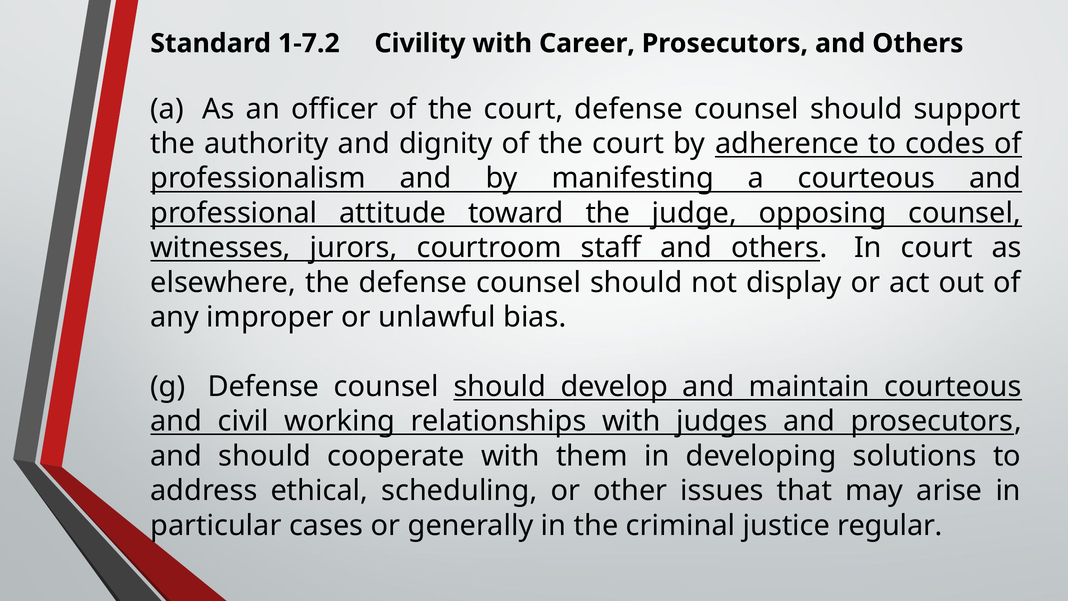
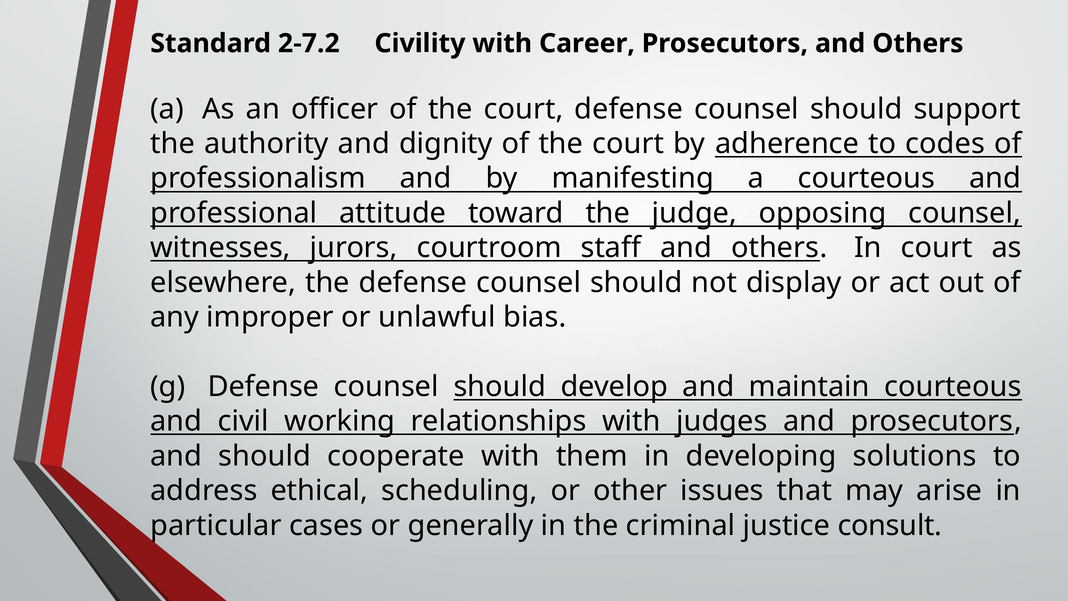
1-7.2: 1-7.2 -> 2-7.2 (309, 43)
regular: regular -> consult (890, 525)
